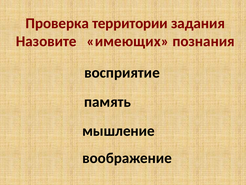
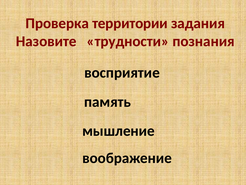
имеющих: имеющих -> трудности (128, 41)
